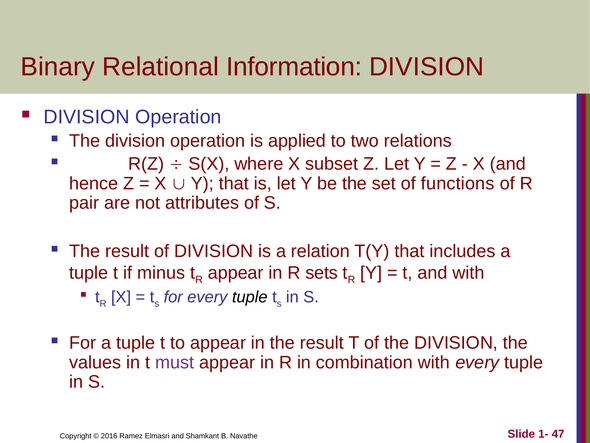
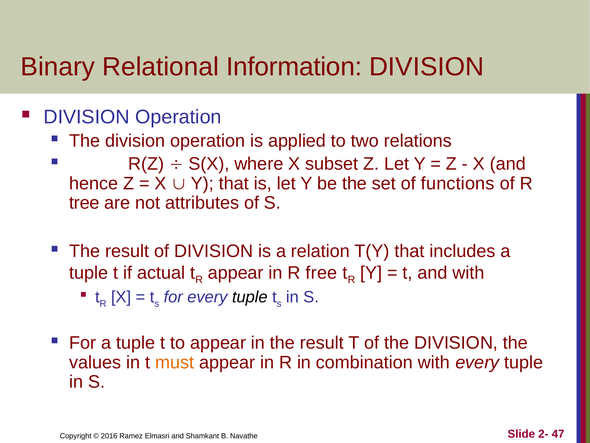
pair: pair -> tree (84, 203)
minus: minus -> actual (161, 272)
sets: sets -> free (321, 272)
must colour: purple -> orange (175, 362)
1-: 1- -> 2- (543, 433)
